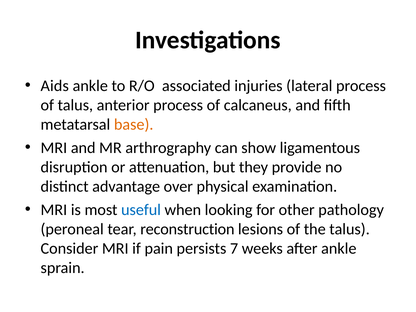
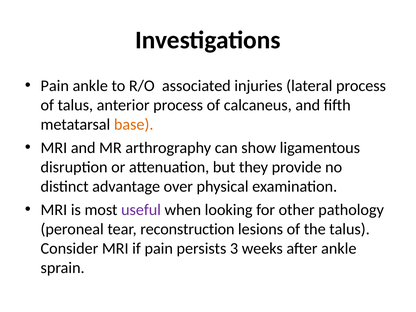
Aids: Aids -> Pain (55, 86)
useful colour: blue -> purple (141, 210)
7: 7 -> 3 (234, 249)
